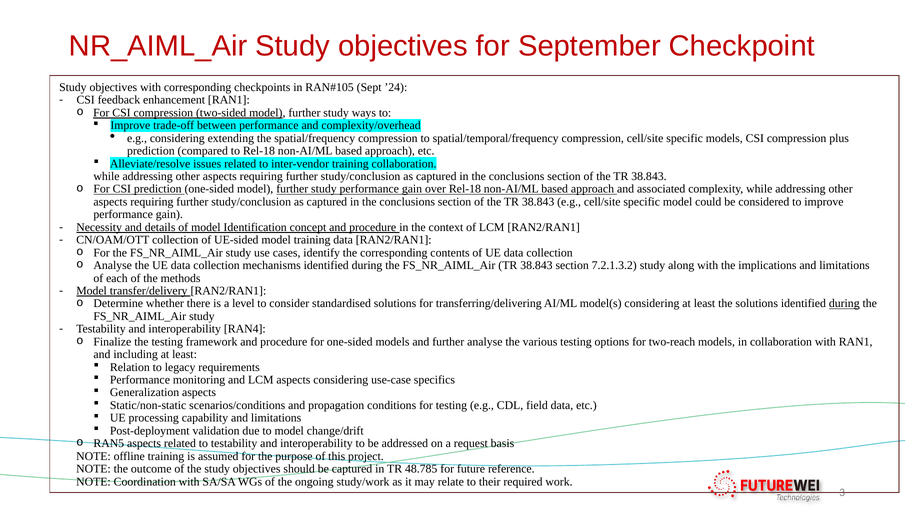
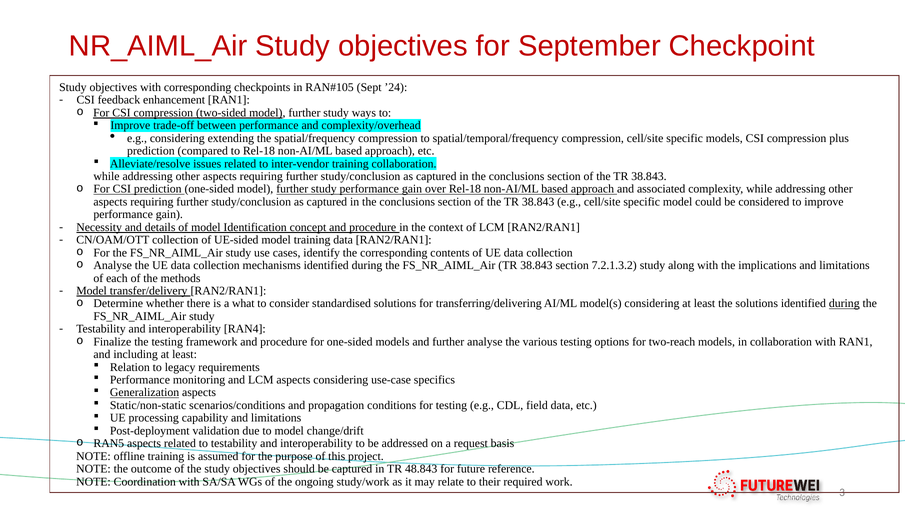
level: level -> what (243, 304)
Generalization underline: none -> present (145, 393)
48.785: 48.785 -> 48.843 (421, 469)
